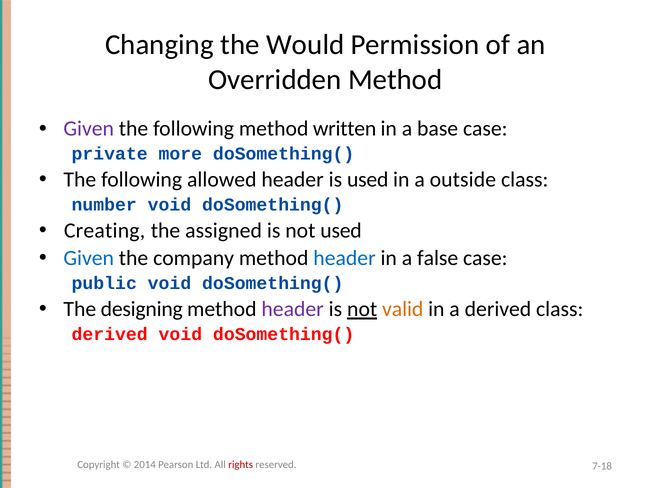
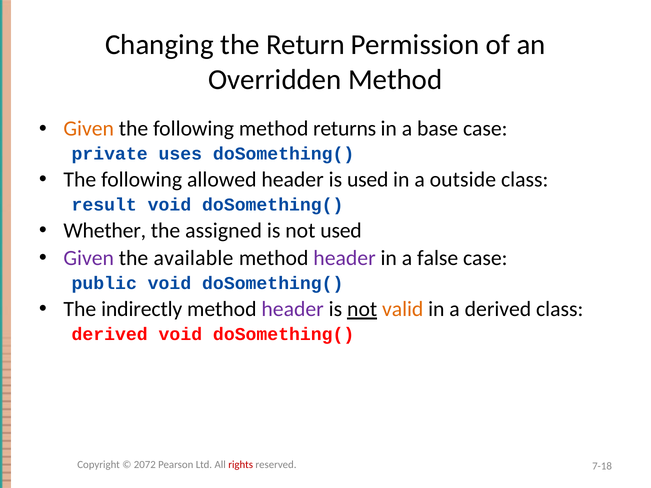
Would: Would -> Return (305, 45)
Given colour: purple -> orange (89, 129)
written: written -> returns (345, 129)
more: more -> uses (180, 154)
number: number -> result (104, 205)
Creating: Creating -> Whether (105, 231)
Given colour: blue -> purple (89, 258)
company: company -> available (193, 258)
header colour: blue -> purple (345, 258)
designing: designing -> indirectly (142, 309)
2014: 2014 -> 2072 (145, 465)
